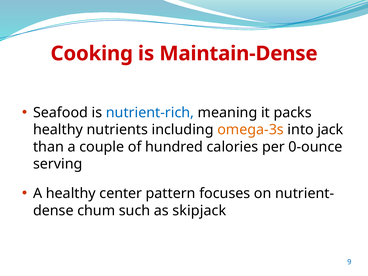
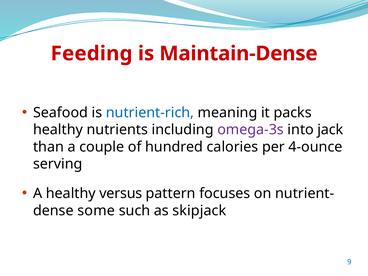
Cooking: Cooking -> Feeding (92, 54)
omega-3s colour: orange -> purple (251, 130)
0-ounce: 0-ounce -> 4-ounce (315, 147)
center: center -> versus (121, 193)
chum: chum -> some (96, 211)
